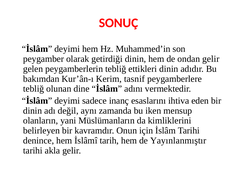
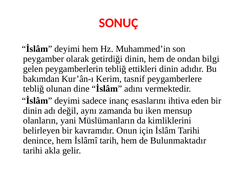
ondan gelir: gelir -> bilgi (211, 59)
Yayınlanmıştır: Yayınlanmıştır -> Bulunmaktadır (178, 140)
